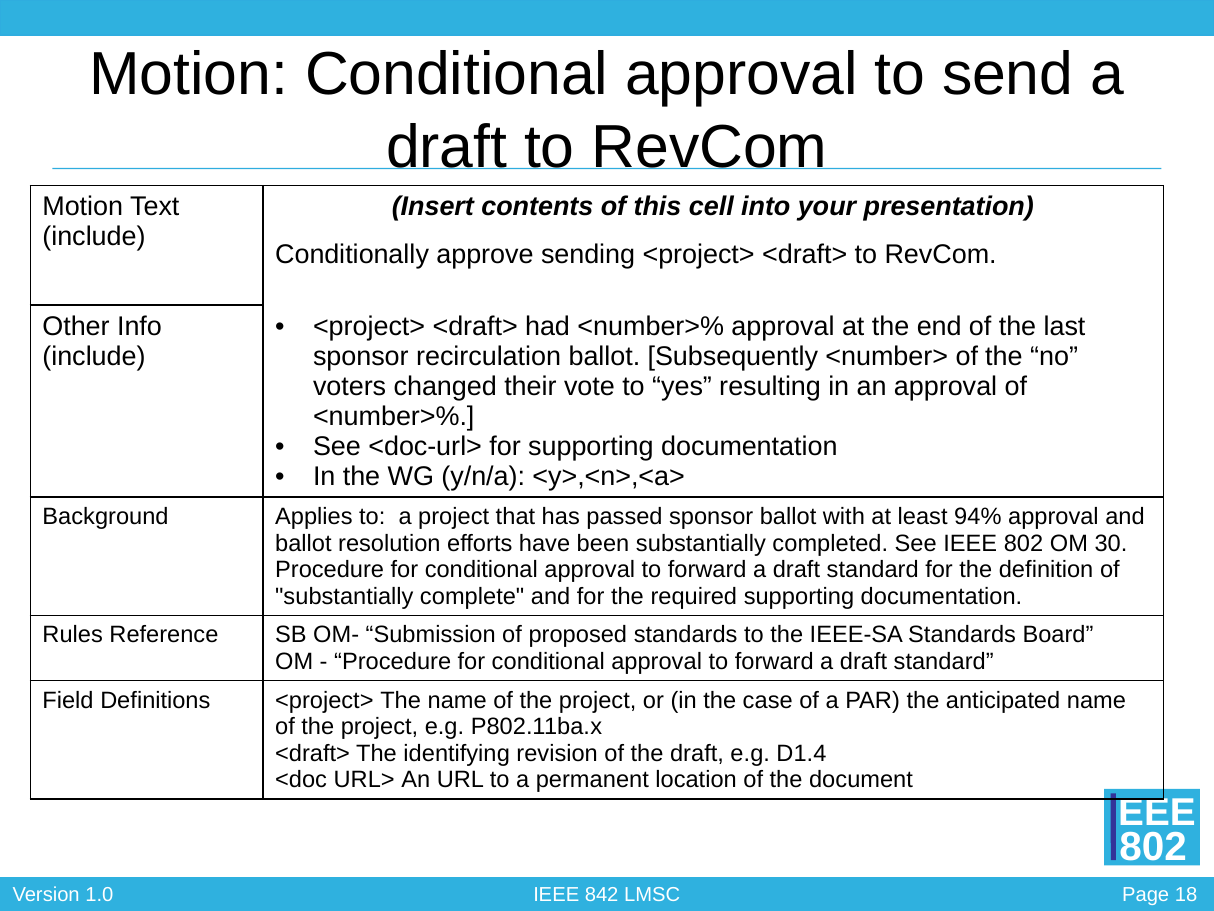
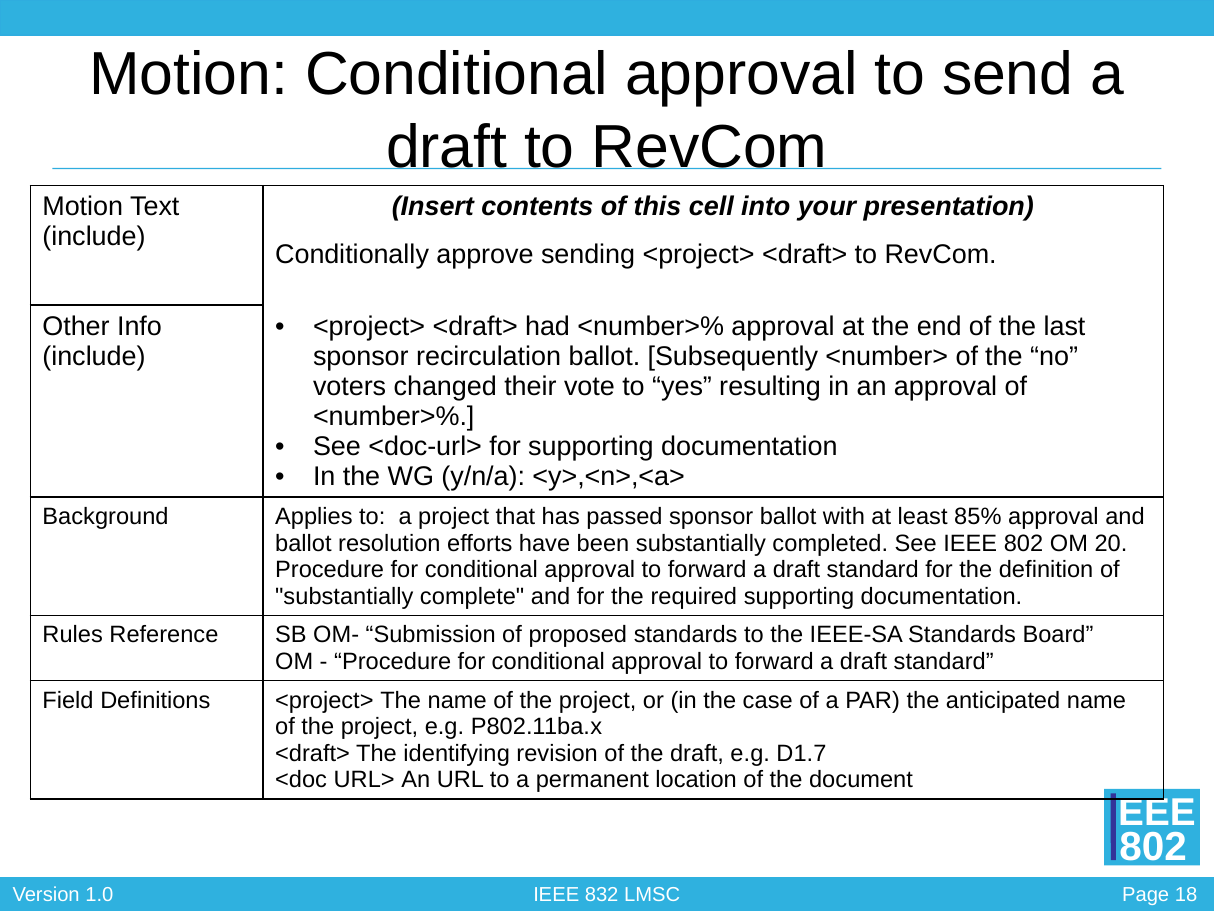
94%: 94% -> 85% (978, 517)
30: 30 -> 20 (1111, 543)
D1.4: D1.4 -> D1.7 (801, 753)
842: 842 -> 832 (602, 895)
